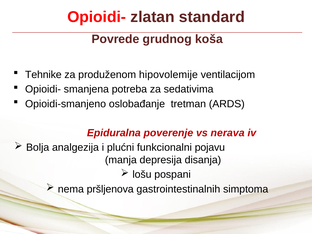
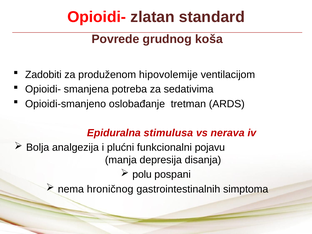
Tehnike: Tehnike -> Zadobiti (43, 75)
poverenje: poverenje -> stimulusa (168, 133)
lošu: lošu -> polu (142, 175)
pršljenova: pršljenova -> hroničnog (110, 189)
